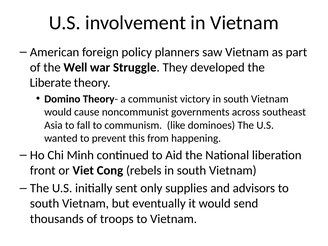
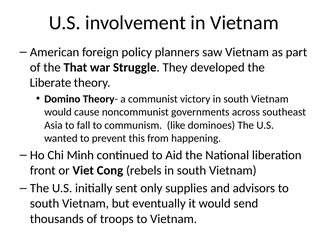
Well: Well -> That (75, 67)
